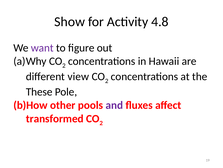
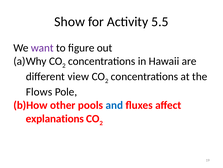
4.8: 4.8 -> 5.5 (160, 22)
These: These -> Flows (39, 91)
and colour: purple -> blue (114, 105)
transformed: transformed -> explanations (55, 118)
